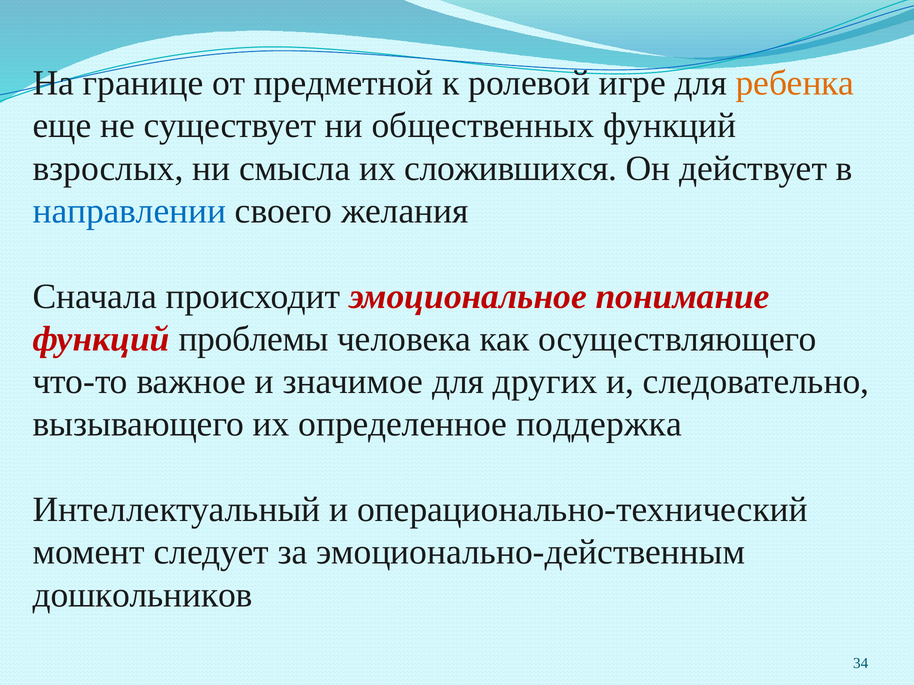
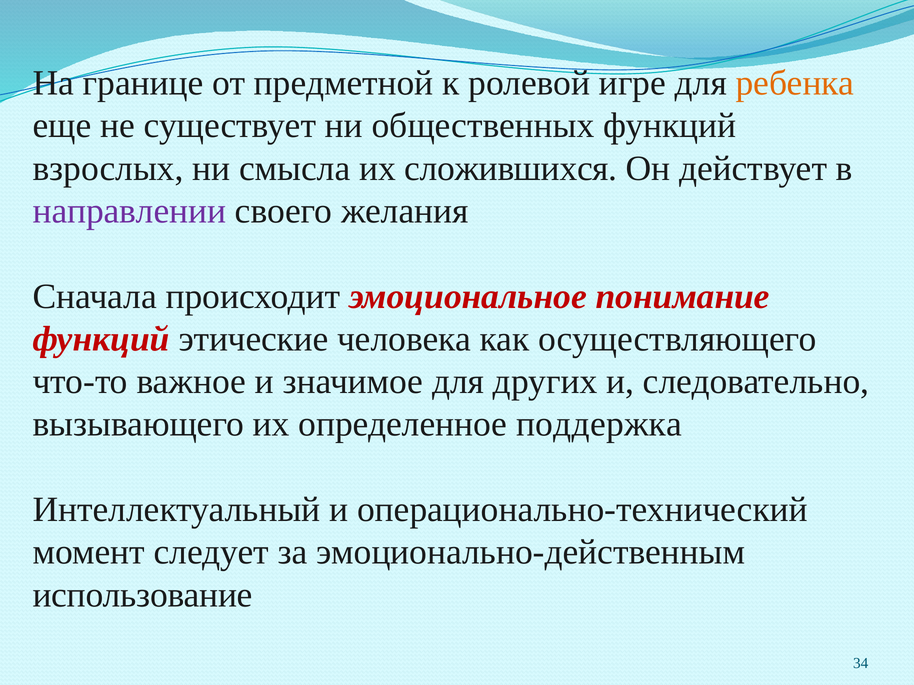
направлении colour: blue -> purple (129, 211)
проблемы: проблемы -> этические (254, 339)
дошкольников: дошкольников -> использование (143, 595)
